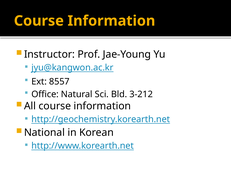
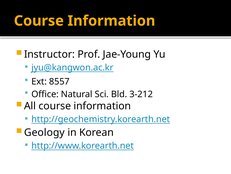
National: National -> Geology (44, 132)
